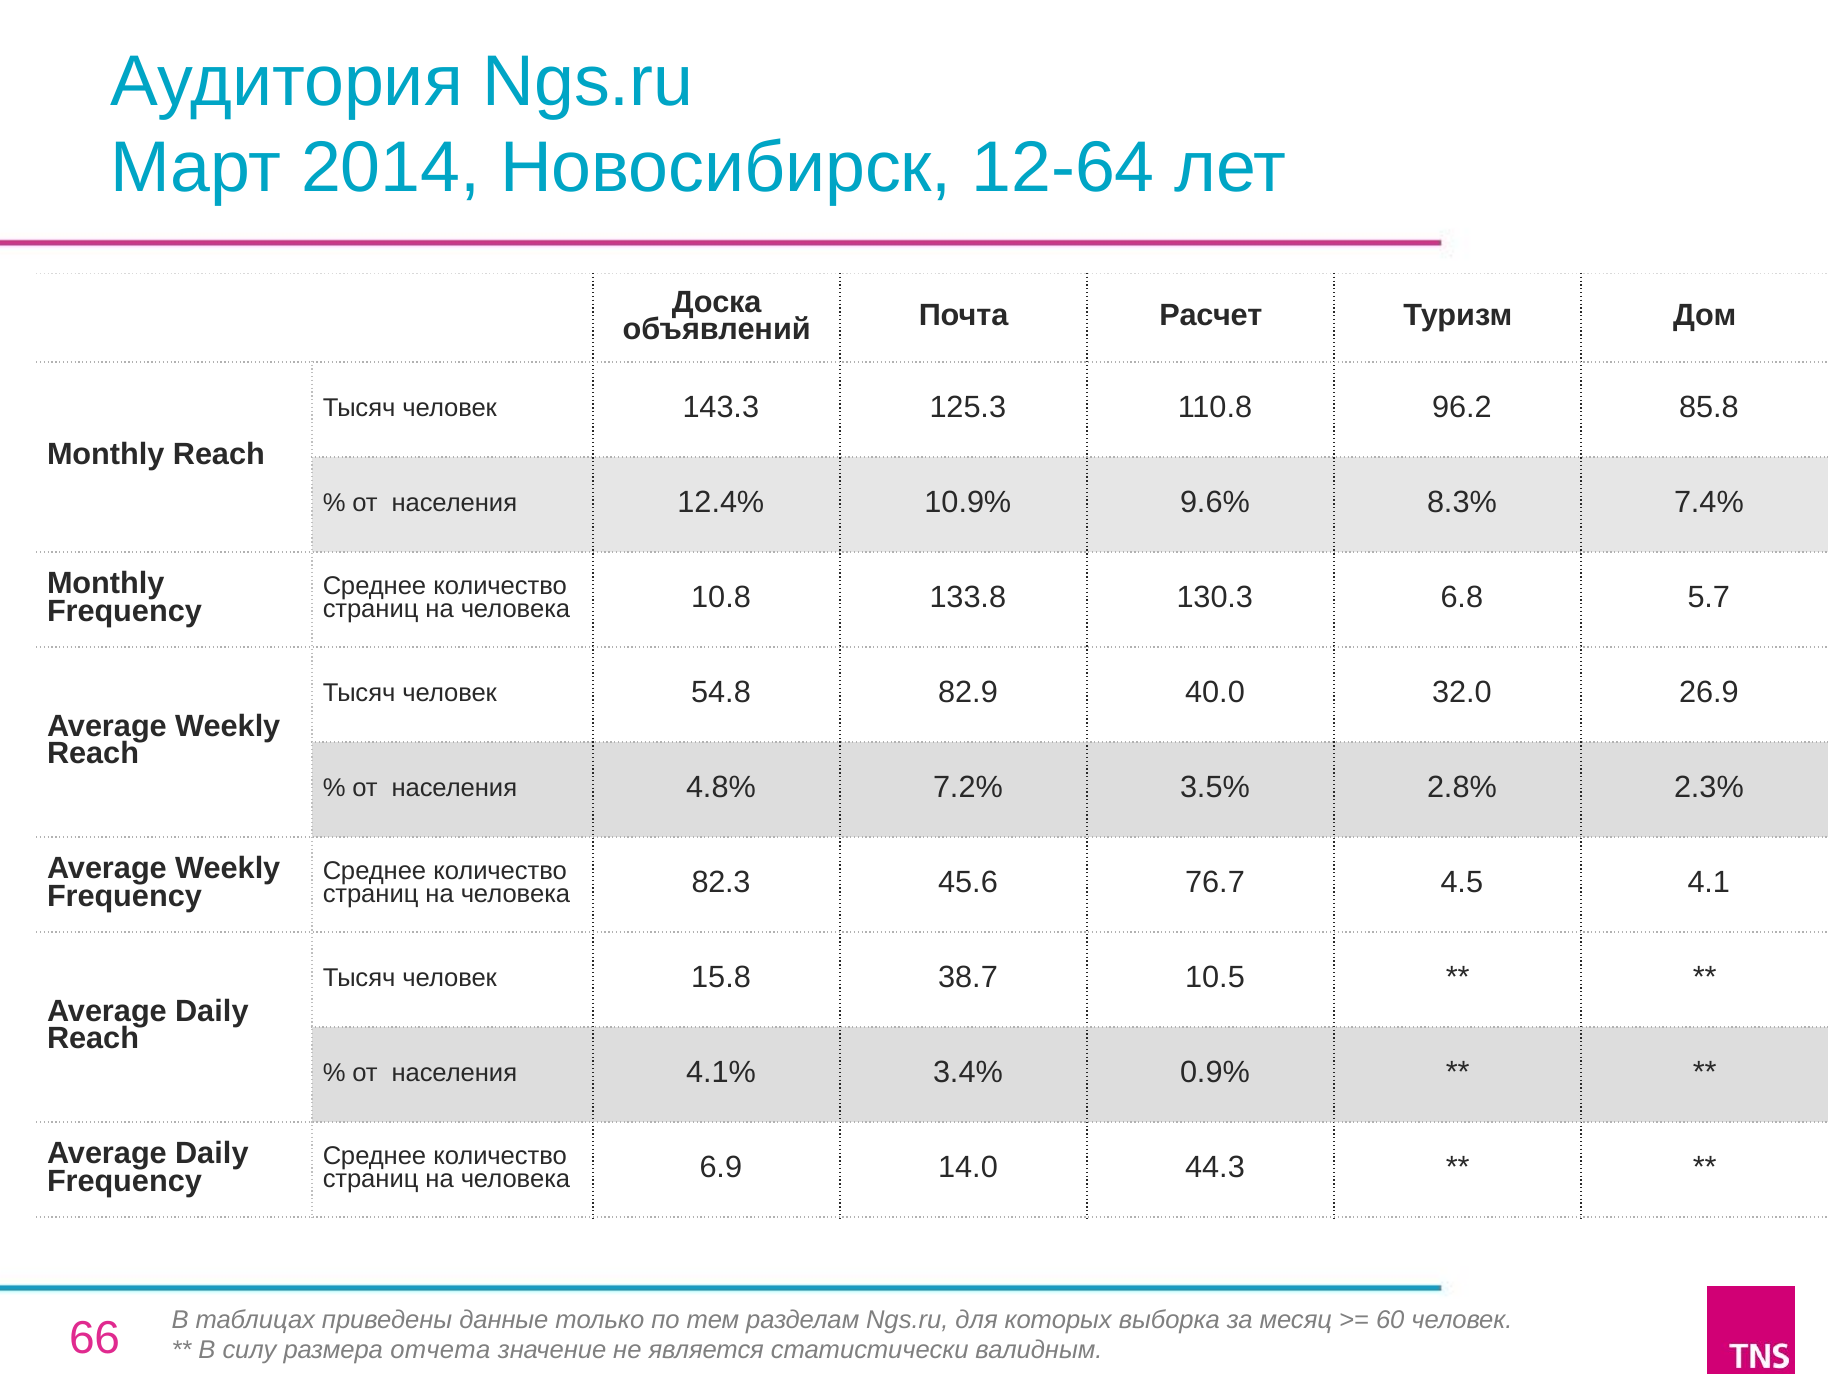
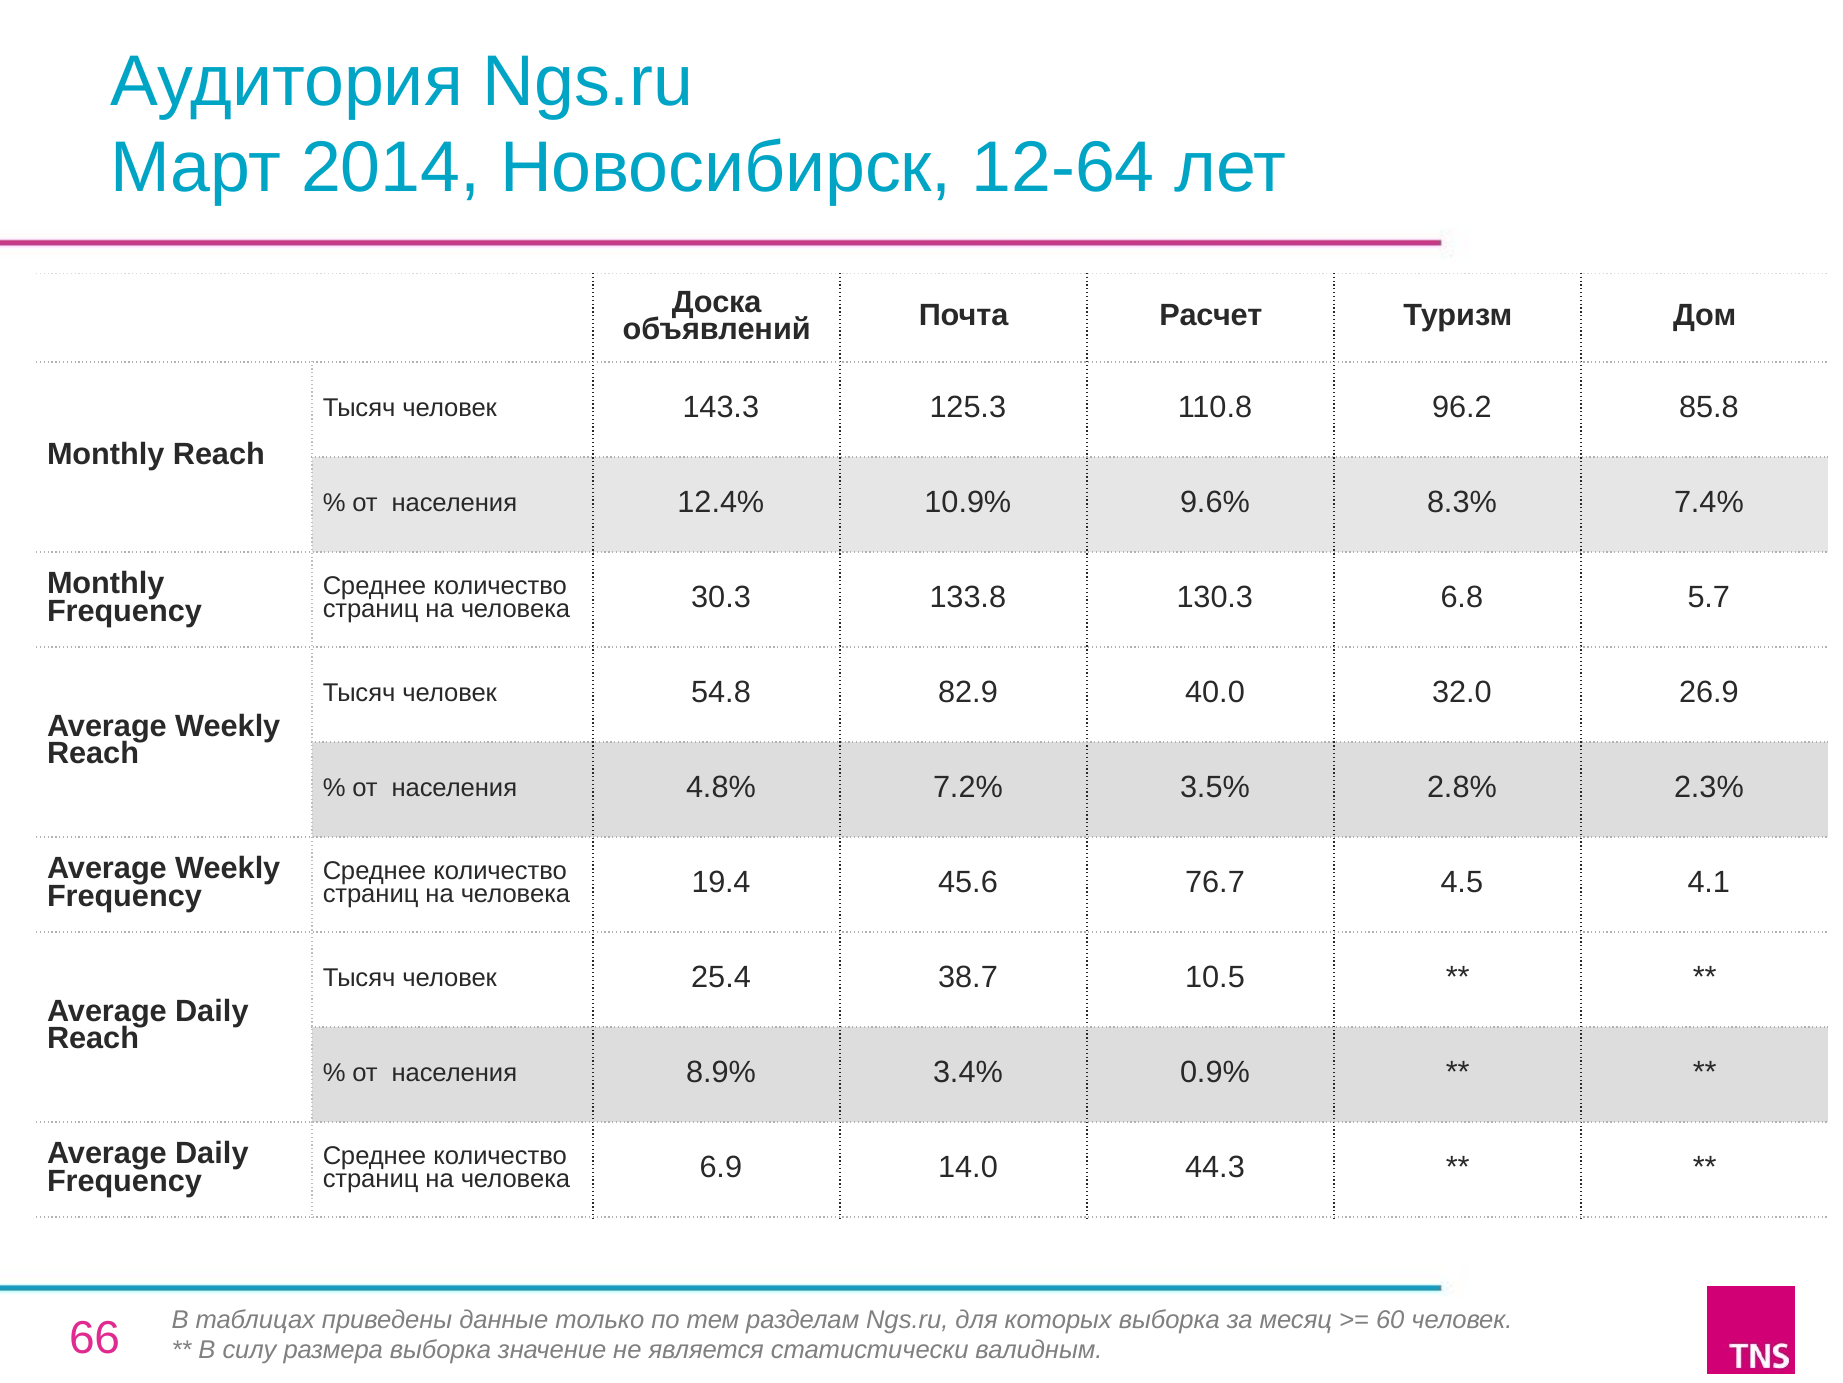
10.8: 10.8 -> 30.3 (721, 597)
82.3: 82.3 -> 19.4 (721, 882)
15.8: 15.8 -> 25.4 (721, 977)
4.1%: 4.1% -> 8.9% (721, 1072)
размера отчета: отчета -> выборка (440, 1350)
